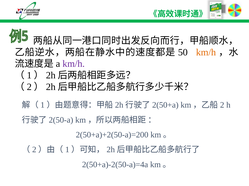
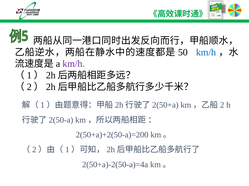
km/h colour: orange -> blue (206, 52)
